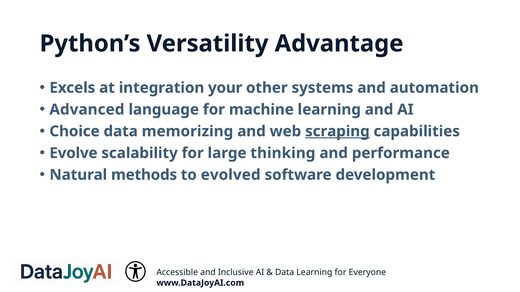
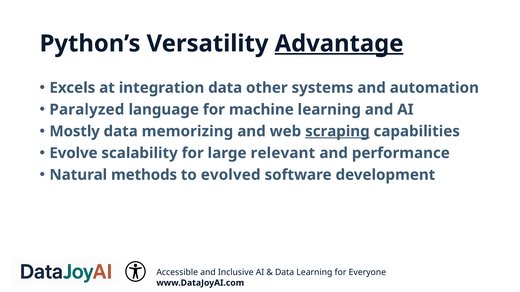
Advantage underline: none -> present (339, 44)
integration your: your -> data (225, 88)
Advanced: Advanced -> Paralyzed (87, 110)
Choice: Choice -> Mostly (75, 132)
thinking: thinking -> relevant (283, 153)
